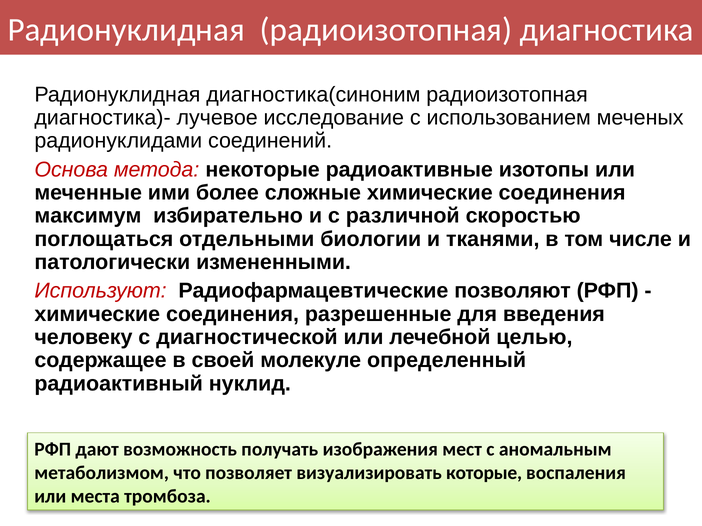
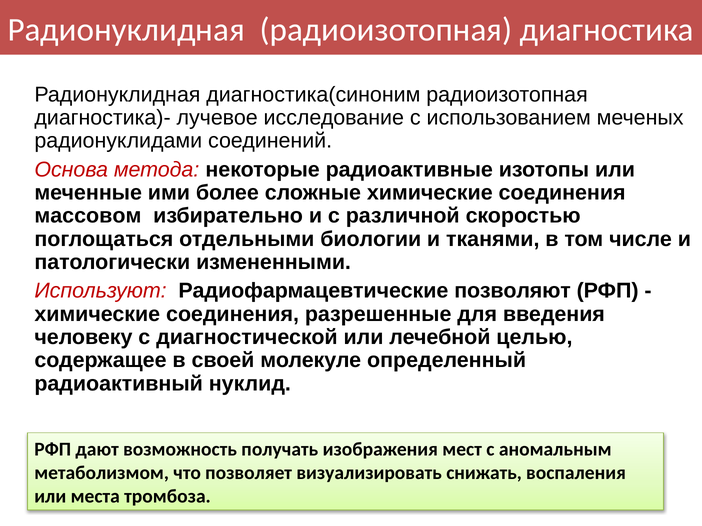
максимум: максимум -> массовом (88, 216)
которые: которые -> снижать (484, 473)
